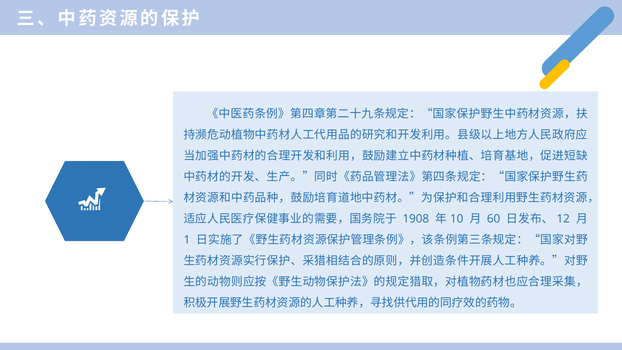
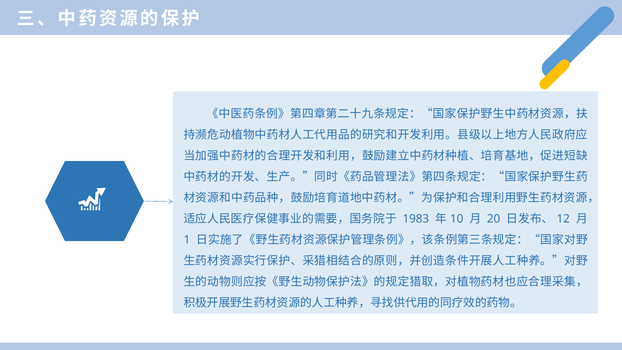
1908: 1908 -> 1983 (416, 219)
60: 60 -> 20 (494, 219)
